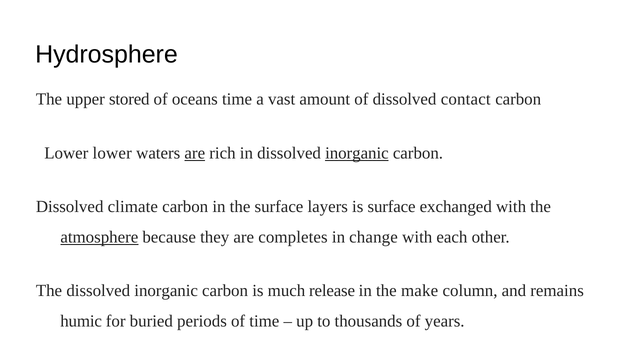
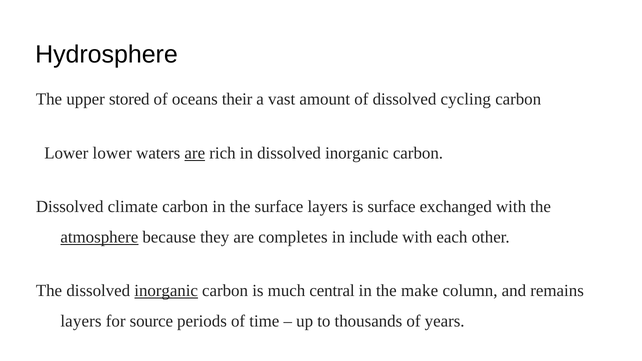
oceans time: time -> their (237, 99)
contact: contact -> cycling (466, 99)
inorganic underline: present -> none (357, 153)
change: change -> include (374, 237)
inorganic underline: none -> present (166, 291)
release: release -> central (332, 291)
humic: humic -> layers (81, 321)
buried: buried -> source (151, 321)
